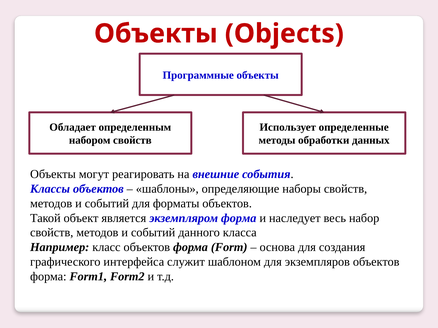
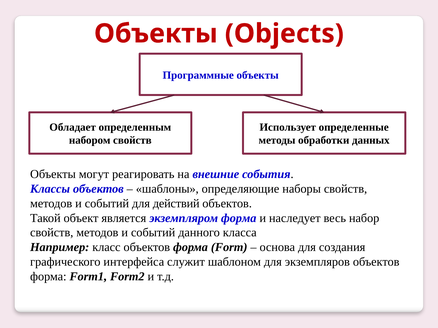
форматы: форматы -> действий (176, 204)
